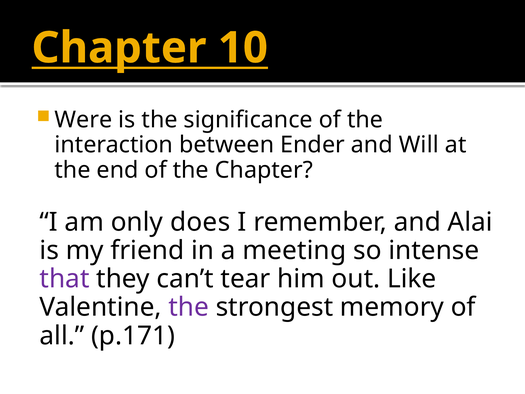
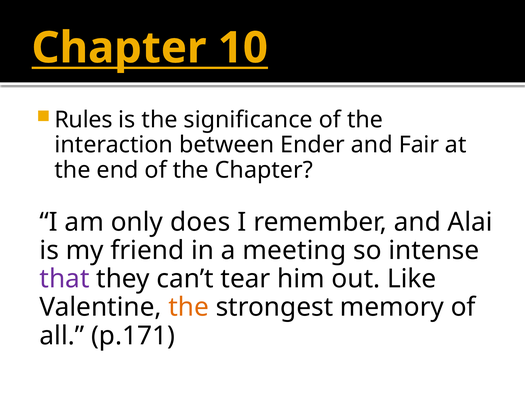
Were: Were -> Rules (84, 120)
Will: Will -> Fair (419, 145)
the colour: purple -> orange (189, 307)
